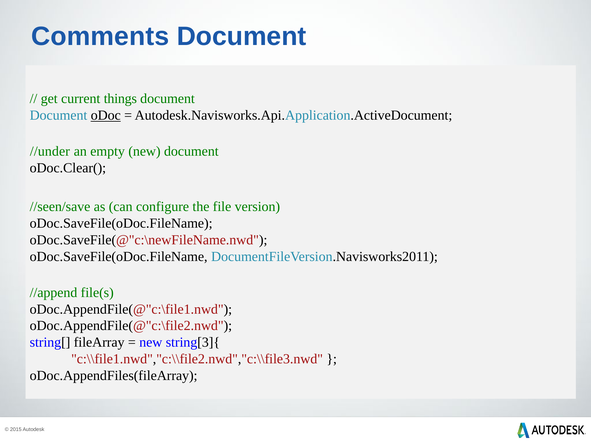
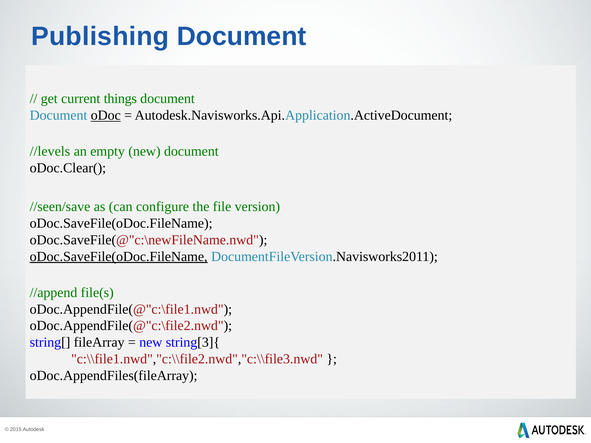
Comments: Comments -> Publishing (100, 36)
//under: //under -> //levels (50, 151)
oDoc.SaveFile(oDoc.FileName underline: none -> present (119, 257)
